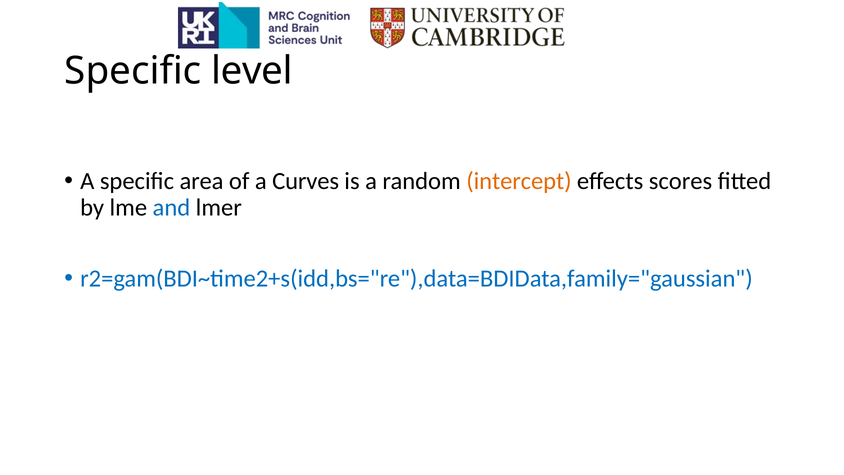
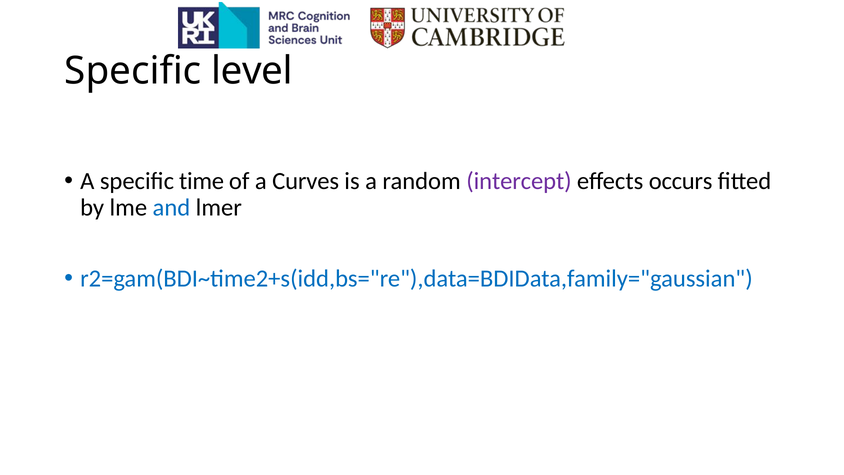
area: area -> time (202, 181)
intercept colour: orange -> purple (519, 181)
scores: scores -> occurs (681, 181)
